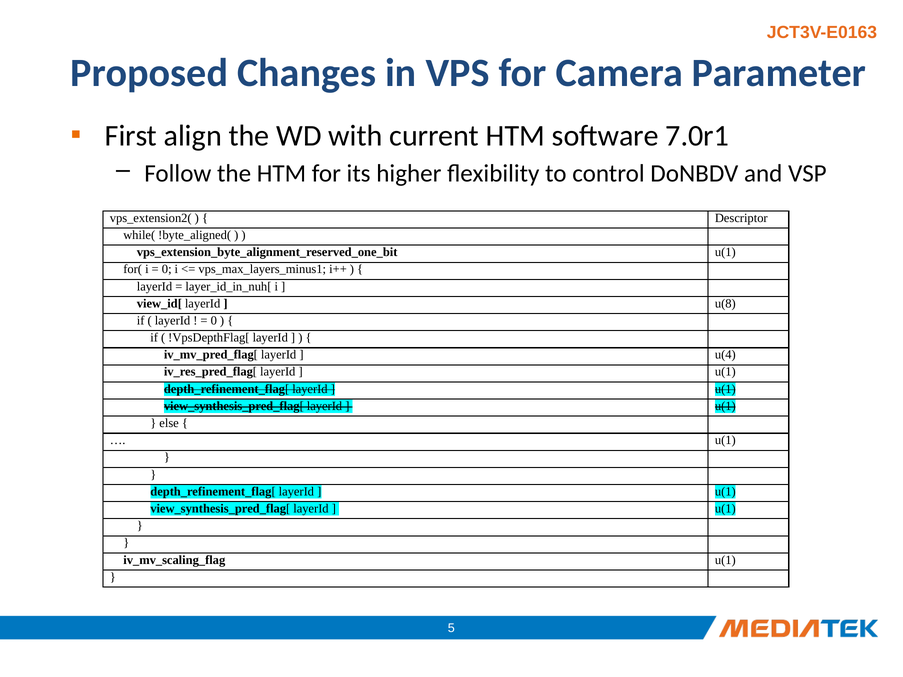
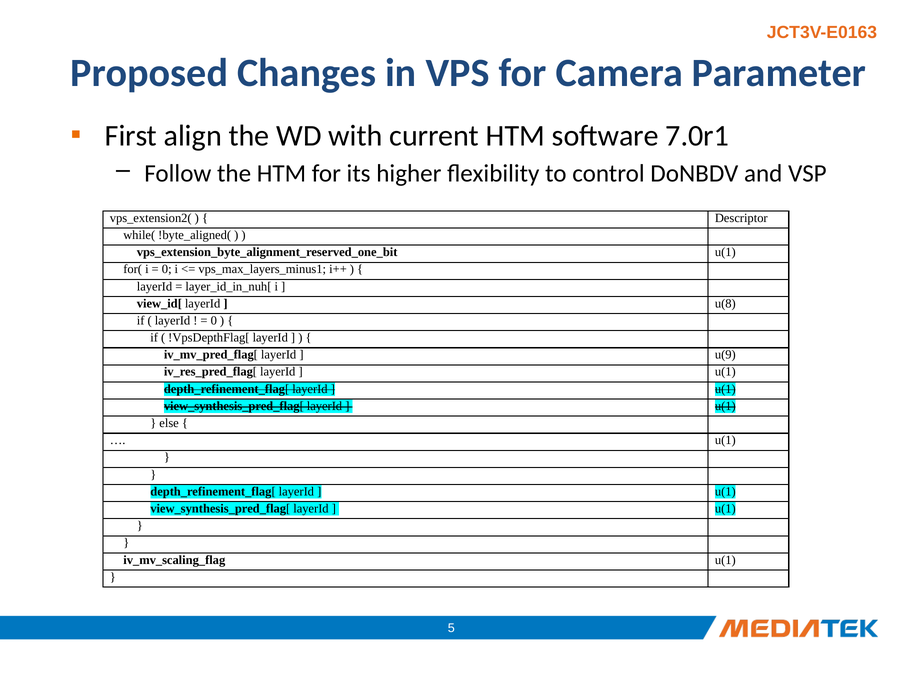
u(4: u(4 -> u(9 (725, 355)
